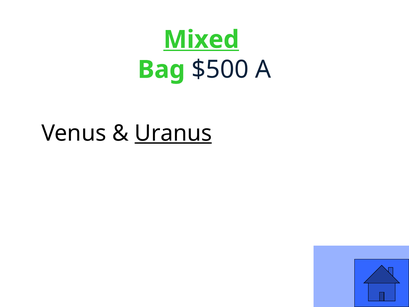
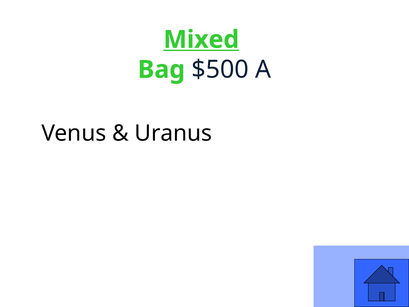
Uranus underline: present -> none (173, 133)
